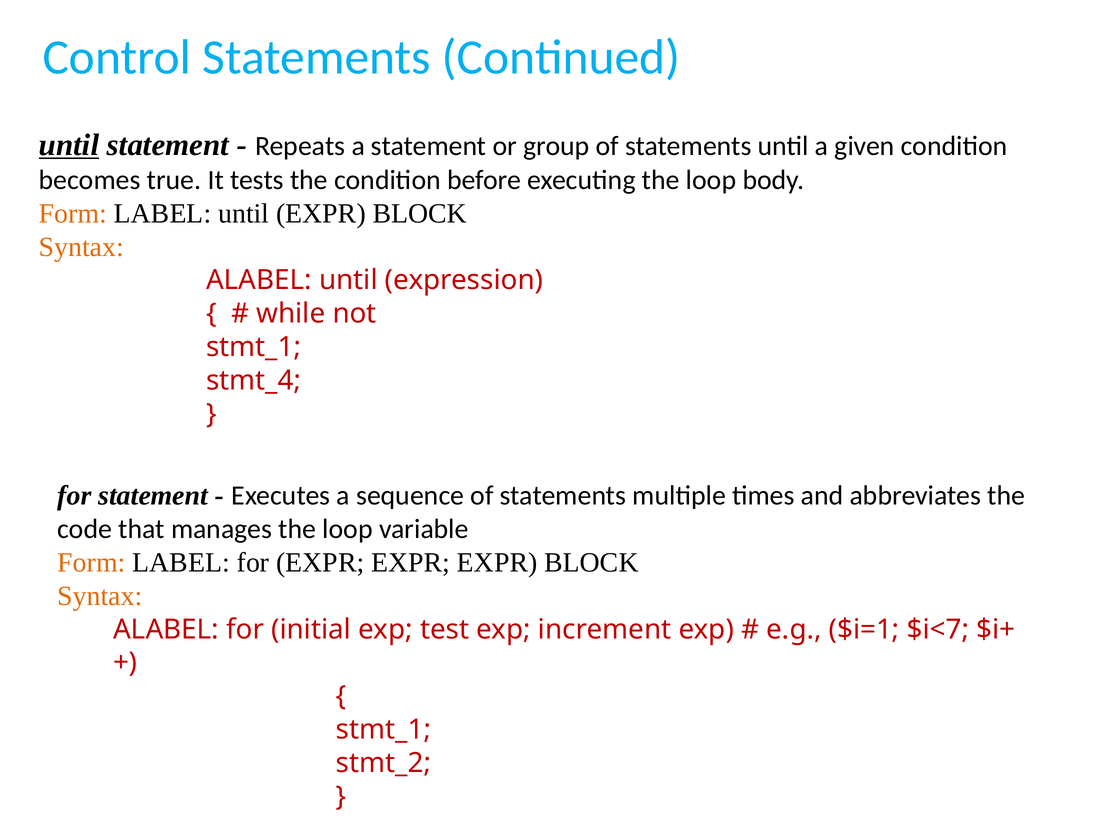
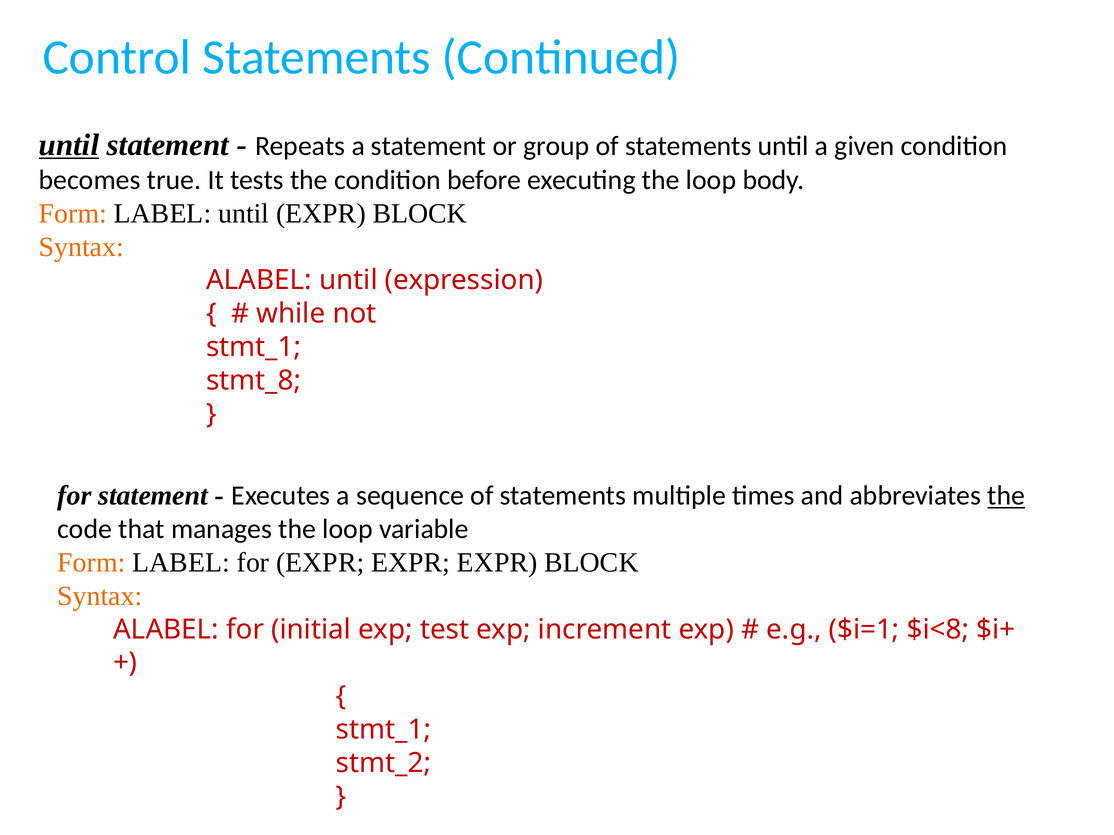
stmt_4: stmt_4 -> stmt_8 (254, 381)
the underline: none -> present (1006, 496)
$i<7: $i<7 -> $i<8 (938, 630)
